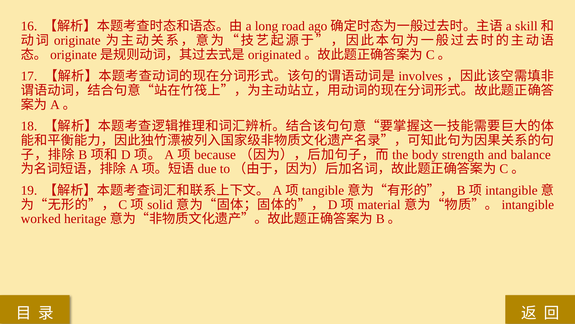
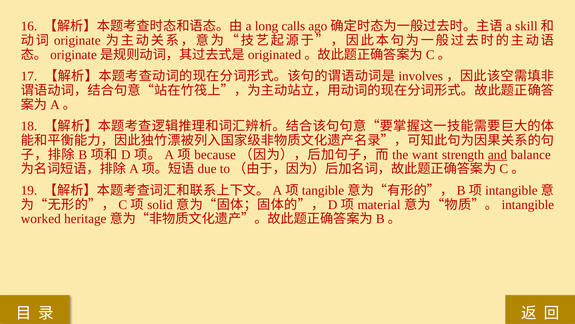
road: road -> calls (293, 26)
body: body -> want (425, 154)
and underline: none -> present (497, 154)
